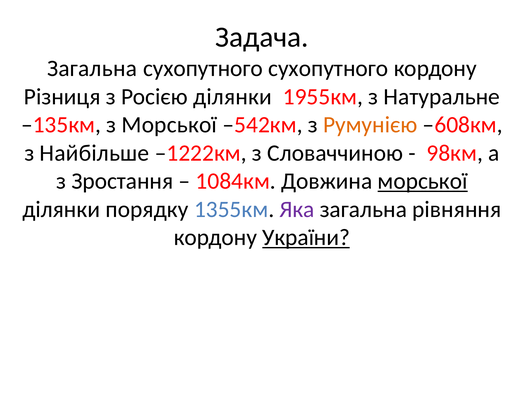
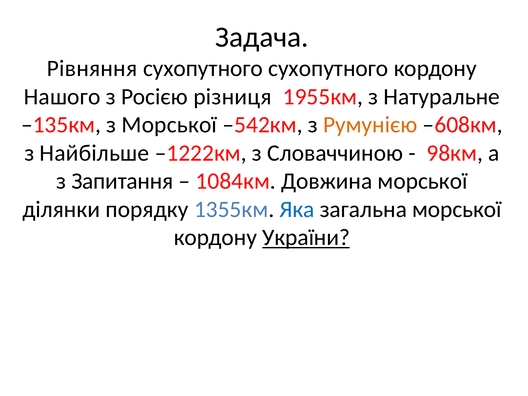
Загальна: Загальна -> Рівняння (92, 69)
Різниця: Різниця -> Нашого (62, 97)
Росією ділянки: ділянки -> різниця (232, 97)
Зростання: Зростання -> Запитання (122, 181)
морської underline: present -> none (423, 181)
Яка colour: purple -> blue (297, 209)
загальна рівняння: рівняння -> морської (457, 209)
